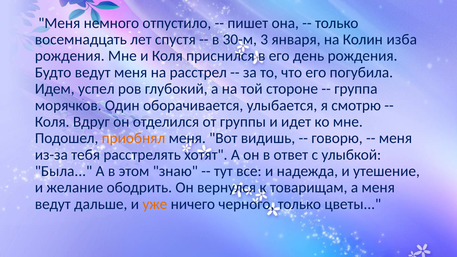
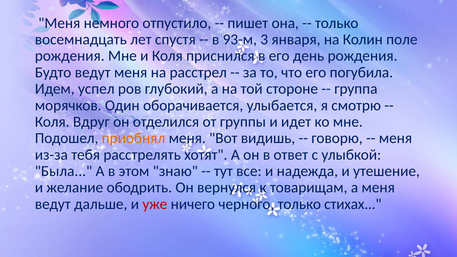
30-м: 30-м -> 93-м (240, 40)
изба: изба -> поле (402, 40)
уже colour: orange -> red (155, 204)
цветы: цветы -> стихах (353, 204)
